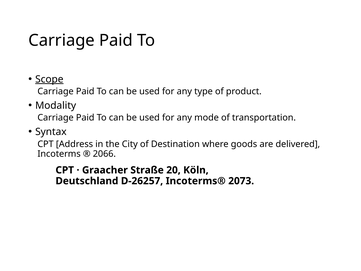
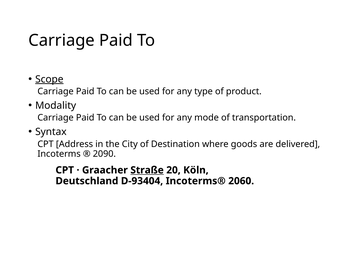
2066: 2066 -> 2090 (104, 154)
Straße underline: none -> present (147, 170)
D-26257: D-26257 -> D-93404 (142, 181)
2073: 2073 -> 2060 (241, 181)
